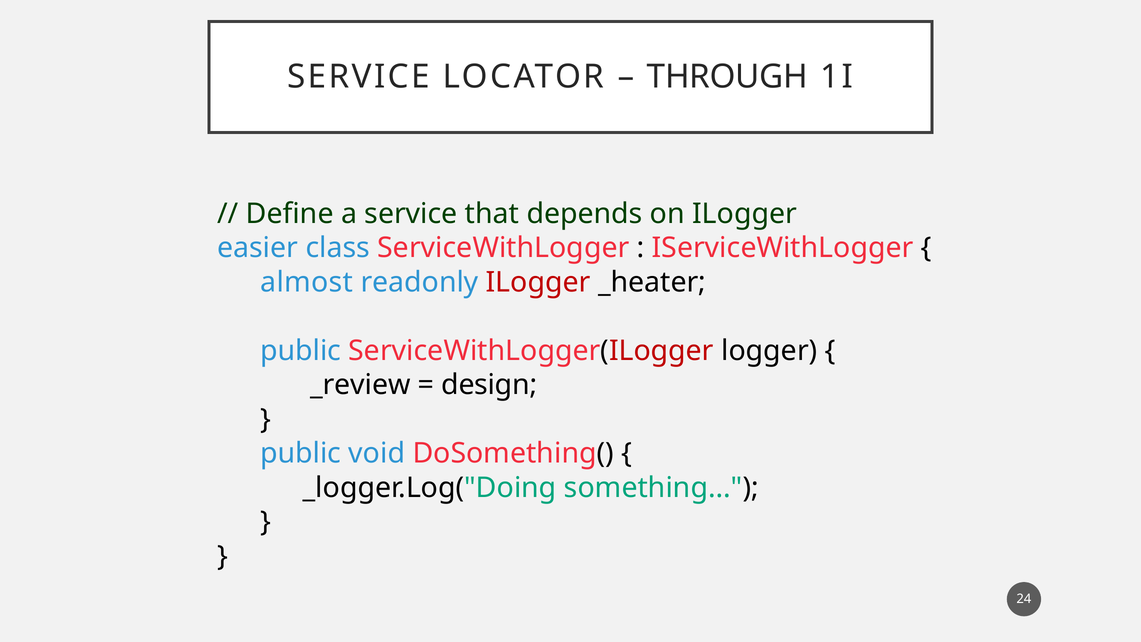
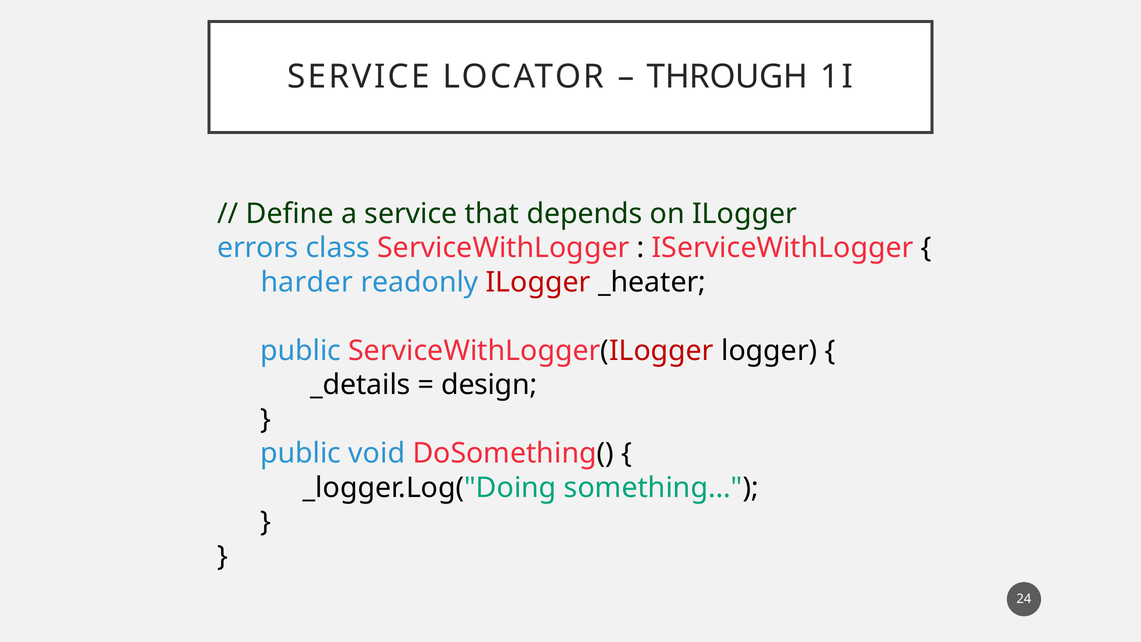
easier: easier -> errors (258, 248)
almost: almost -> harder (307, 282)
_review: _review -> _details (360, 385)
